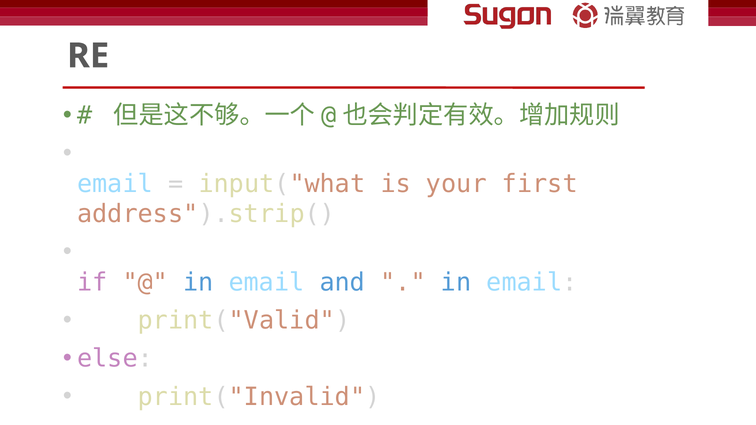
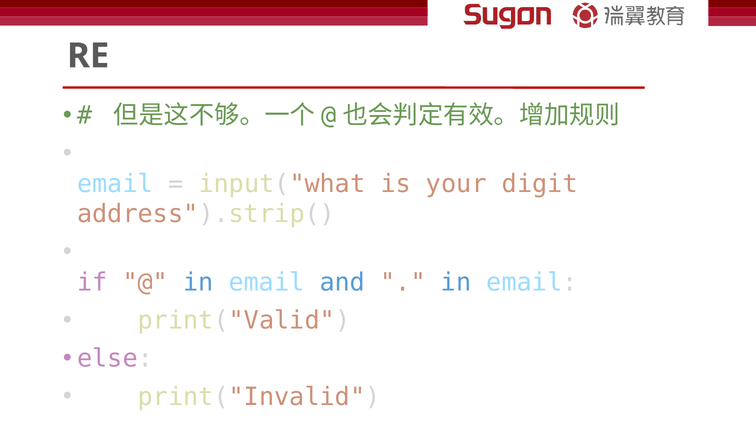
first: first -> digit (540, 184)
